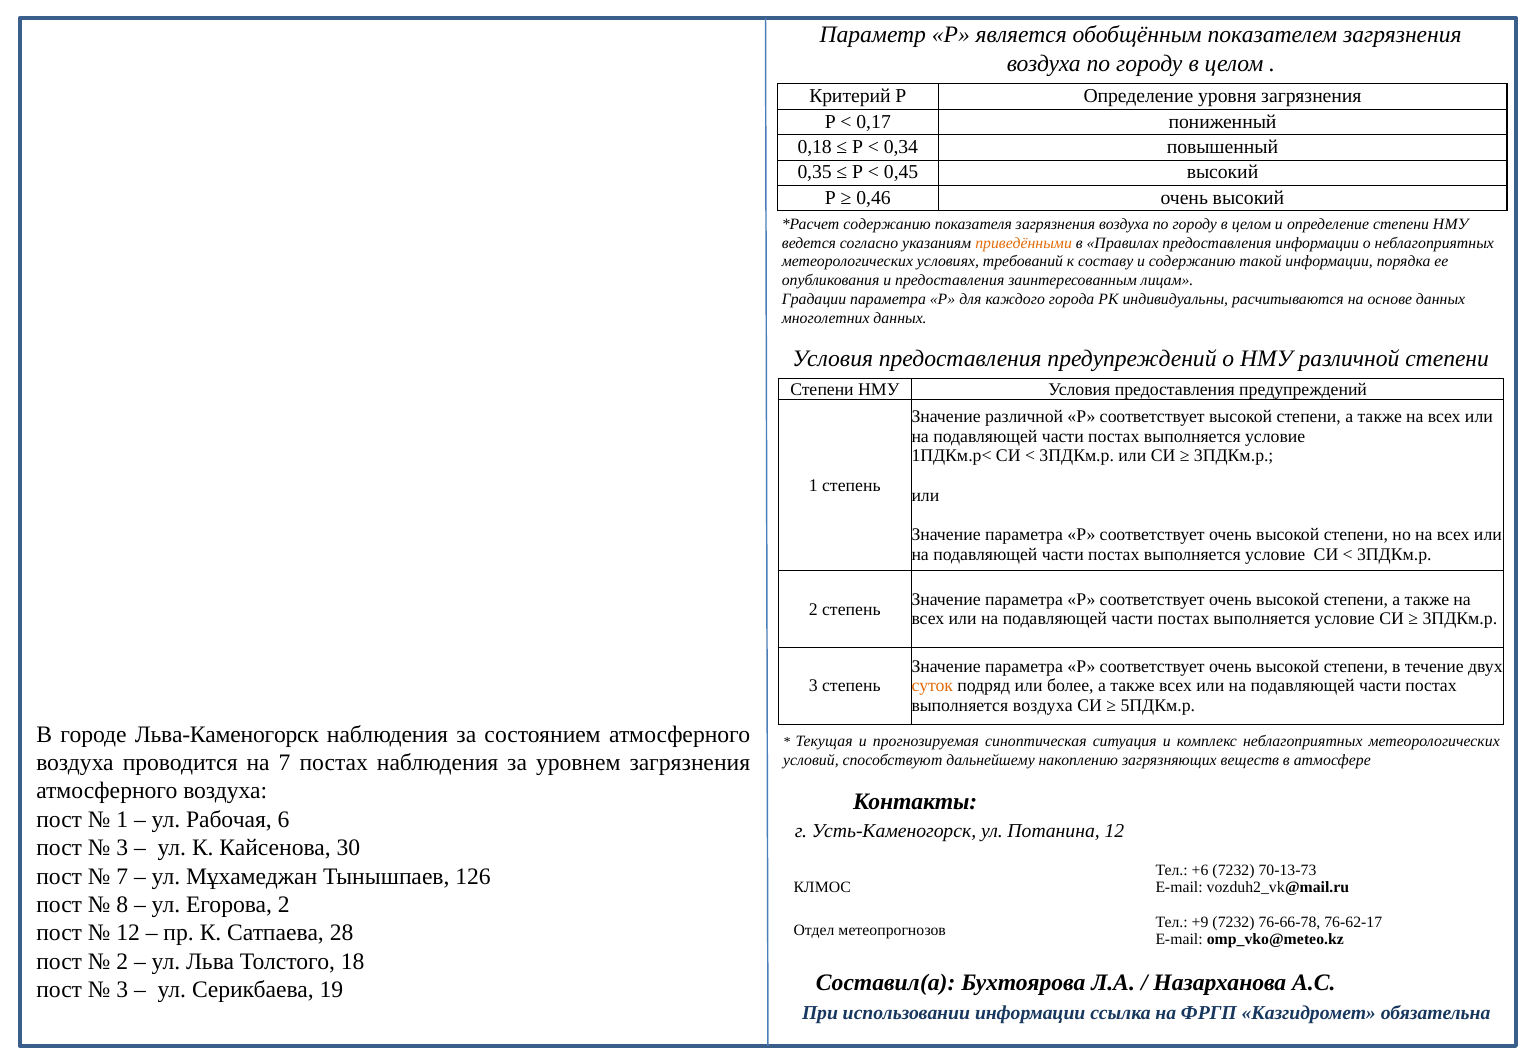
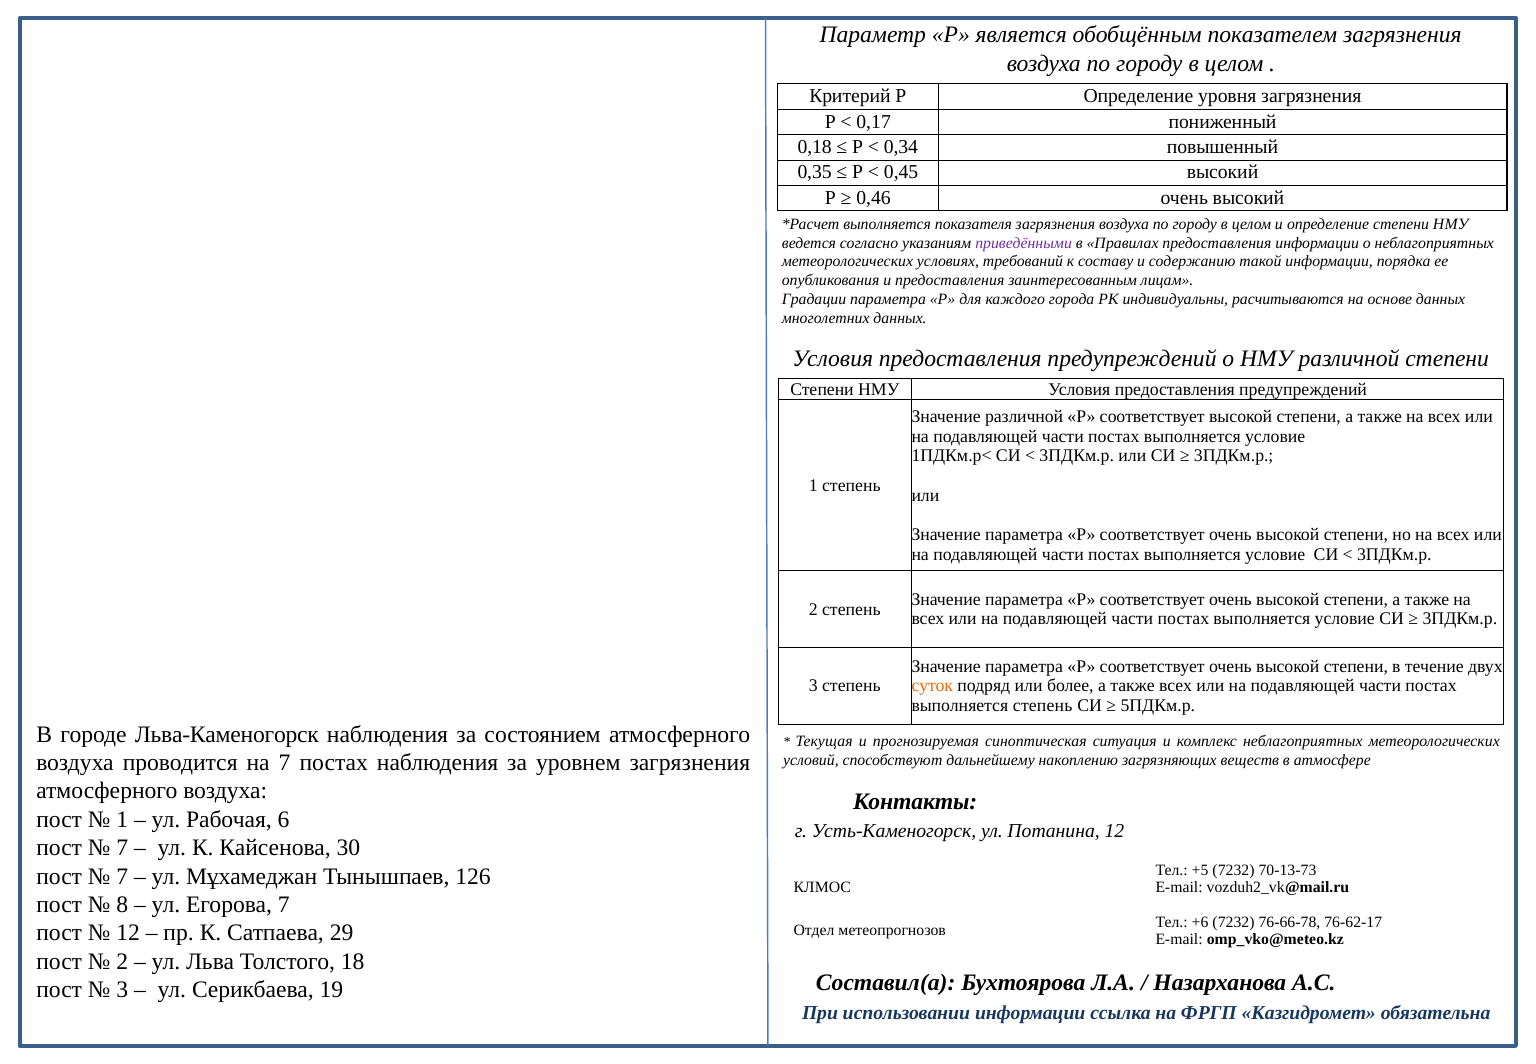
содержанию: содержанию -> выполняется (887, 224)
приведёнными colour: orange -> purple (1024, 243)
выполняется воздуха: воздуха -> степень (1043, 705)
3: 3 -> 7 (122, 847)
+6: +6 -> +5 (1200, 869)
Егорова 2: 2 -> 7 (284, 904)
+9: +9 -> +6 (1200, 921)
28: 28 -> 29 (342, 932)
